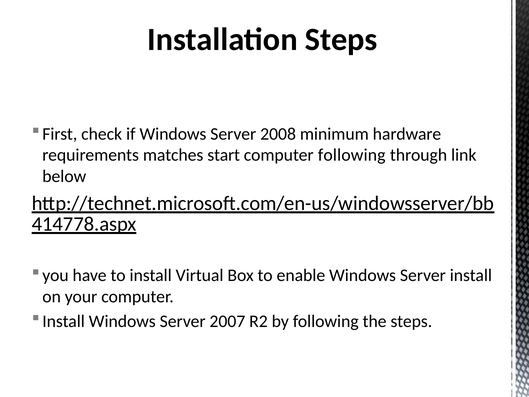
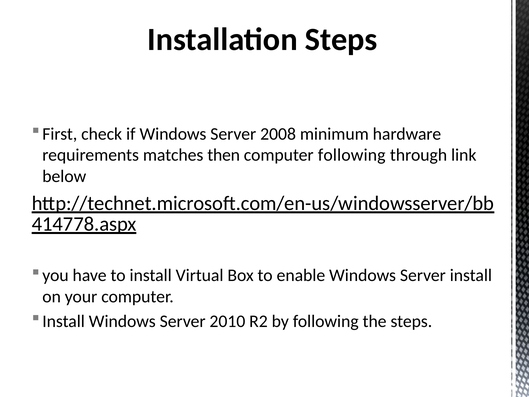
start: start -> then (224, 155)
2007: 2007 -> 2010 (227, 321)
